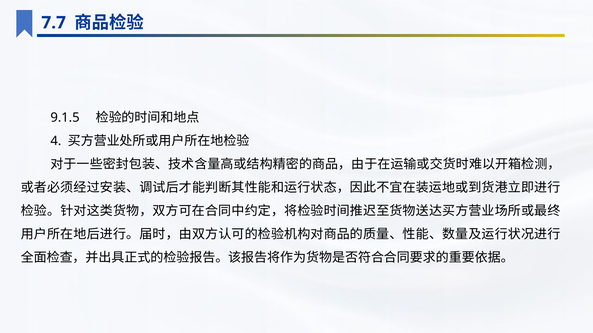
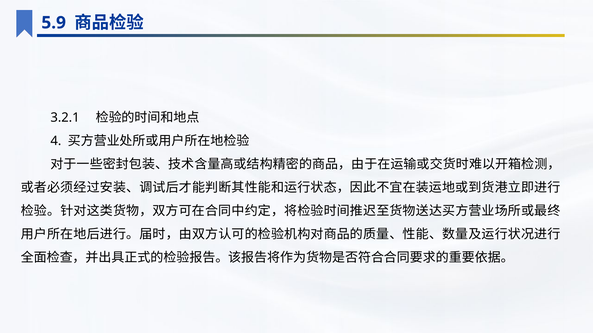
7.7: 7.7 -> 5.9 (54, 23)
9.1.5: 9.1.5 -> 3.2.1 (65, 118)
